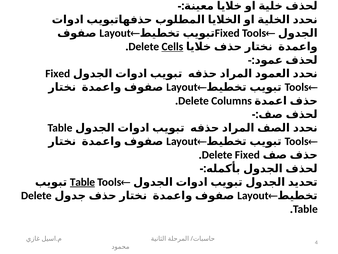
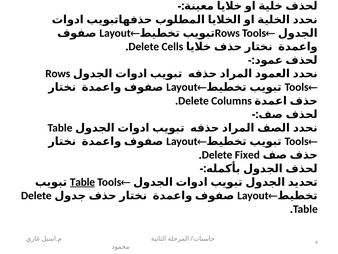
Fixed: Fixed -> Rows (227, 33)
Cells underline: present -> none (172, 47)
Fixed: Fixed -> Rows (58, 74)
